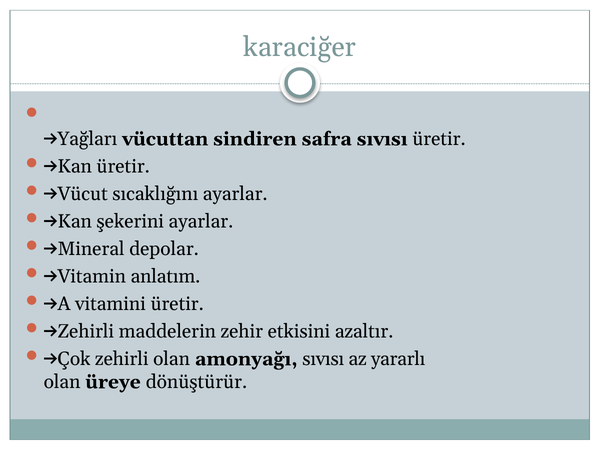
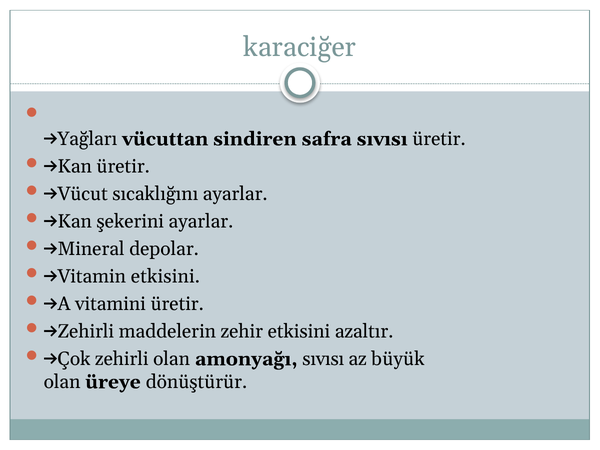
→Vitamin anlatım: anlatım -> etkisini (165, 276)
yararlı: yararlı -> büyük (398, 359)
